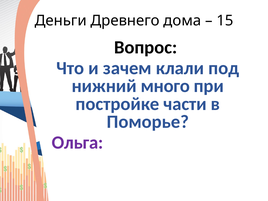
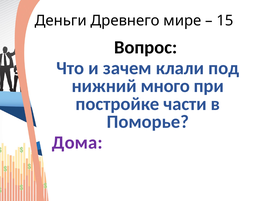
дома: дома -> мире (182, 21)
Ольга: Ольга -> Дома (77, 143)
